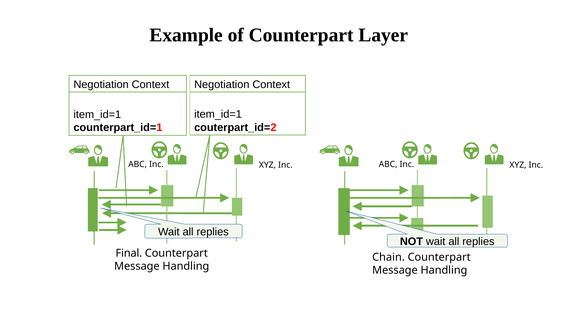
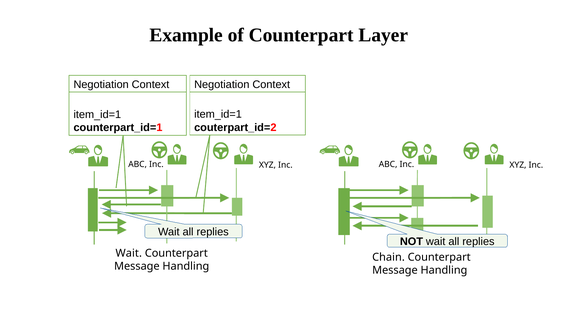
Final: Final -> Wait (129, 253)
